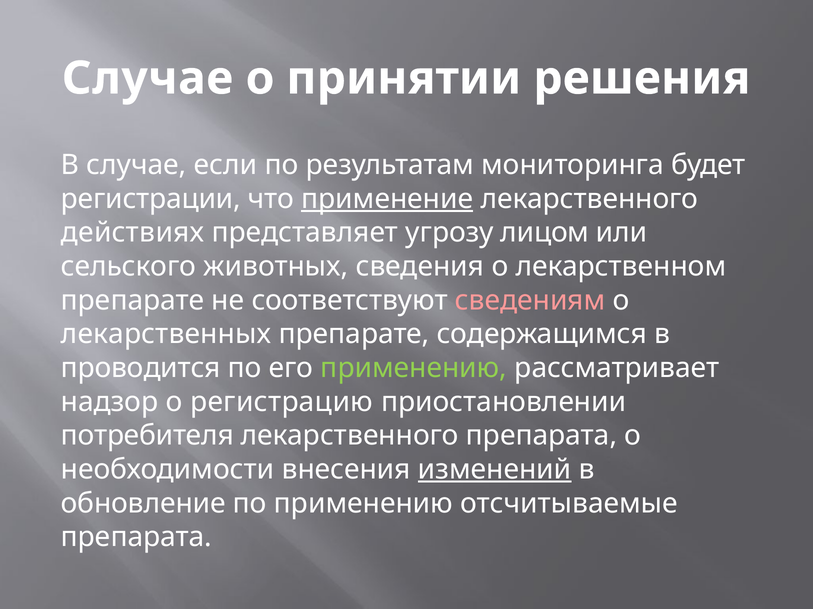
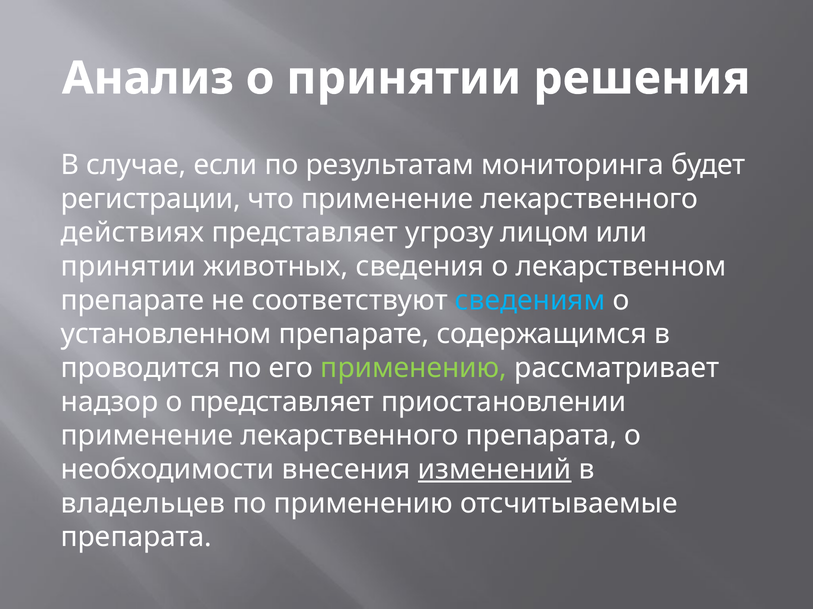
Случае: Случае -> Анализ (148, 78)
применение underline: present -> none (387, 199)
сельского: сельского -> принятии (128, 267)
сведениям colour: pink -> light blue (530, 301)
лекарственных: лекарственных -> установленном (166, 335)
о регистрацию: регистрацию -> представляет (282, 402)
потребителя: потребителя -> применение (147, 436)
обновление: обновление -> владельцев (143, 504)
